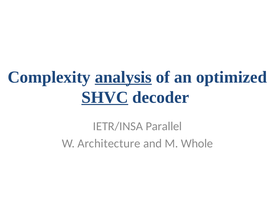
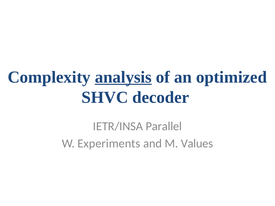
SHVC underline: present -> none (105, 97)
Architecture: Architecture -> Experiments (109, 144)
Whole: Whole -> Values (197, 144)
